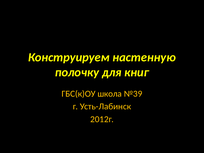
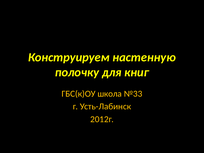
№39: №39 -> №33 (133, 94)
